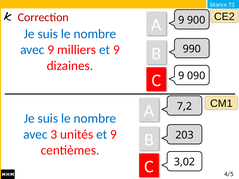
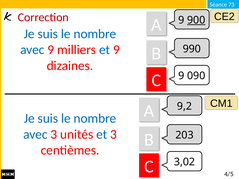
900 underline: none -> present (196, 20)
7,2: 7,2 -> 9,2 (184, 106)
unités et 9: 9 -> 3 (114, 134)
